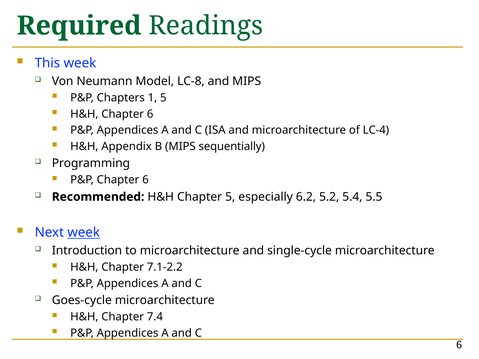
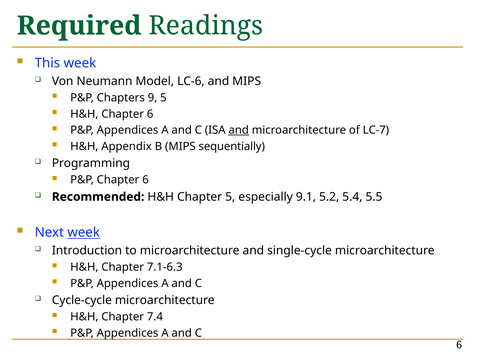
LC-8: LC-8 -> LC-6 (191, 81)
1: 1 -> 9 (152, 98)
and underline: none -> present (239, 130)
LC-4: LC-4 -> LC-7 (376, 130)
6.2: 6.2 -> 9.1 (306, 197)
7.1-2.2: 7.1-2.2 -> 7.1-6.3 (165, 267)
Goes-cycle: Goes-cycle -> Cycle-cycle (82, 300)
